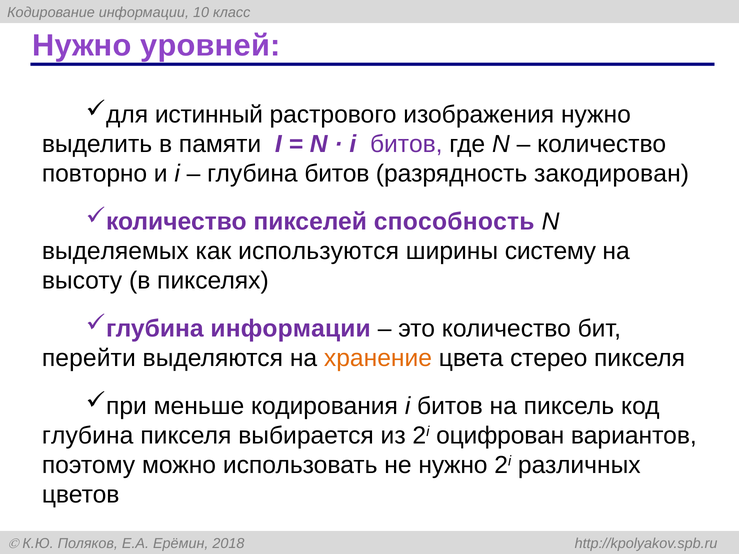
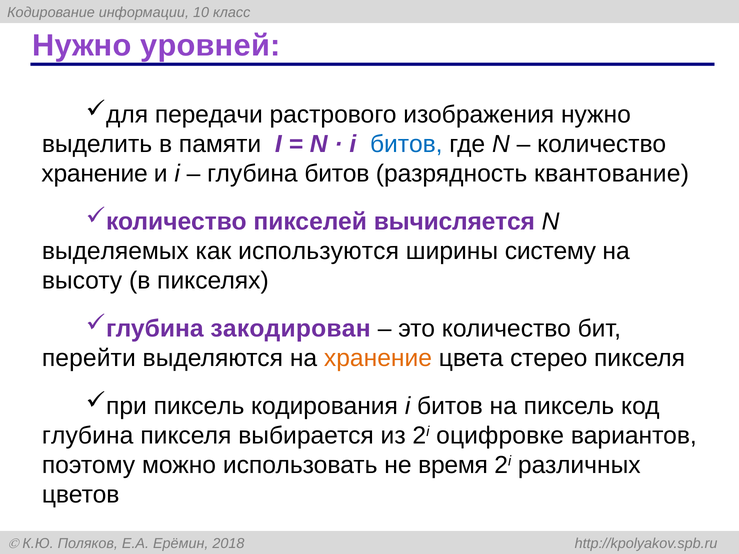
истинный: истинный -> передачи (209, 114)
битов colour: purple -> blue (406, 144)
повторно: повторно -> хранение (95, 174)
закодирован: закодирован -> квантование (612, 174)
способность: способность -> вычисляется (454, 222)
информации: информации -> закодирован (291, 329)
меньше: меньше -> пиксель (199, 406)
оцифрован: оцифрован -> оцифровке (500, 436)
не нужно: нужно -> время (453, 465)
